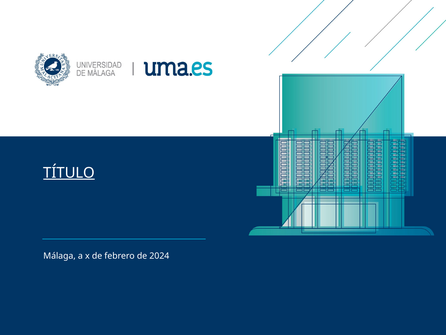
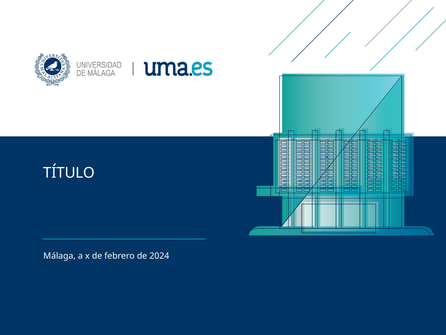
TÍTULO underline: present -> none (69, 173)
